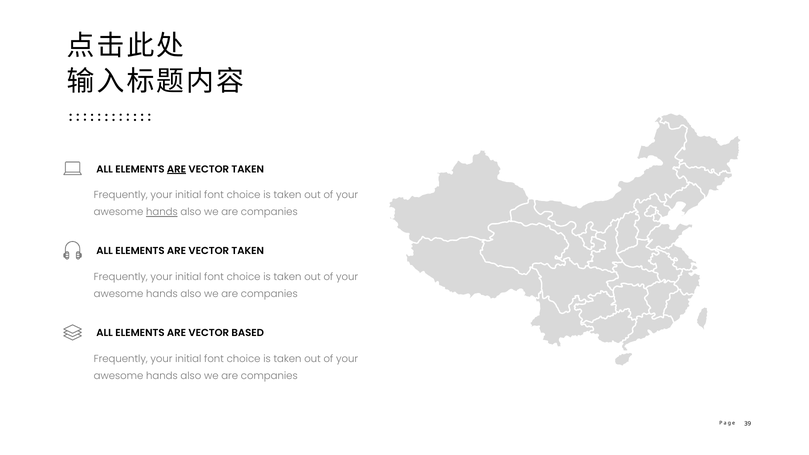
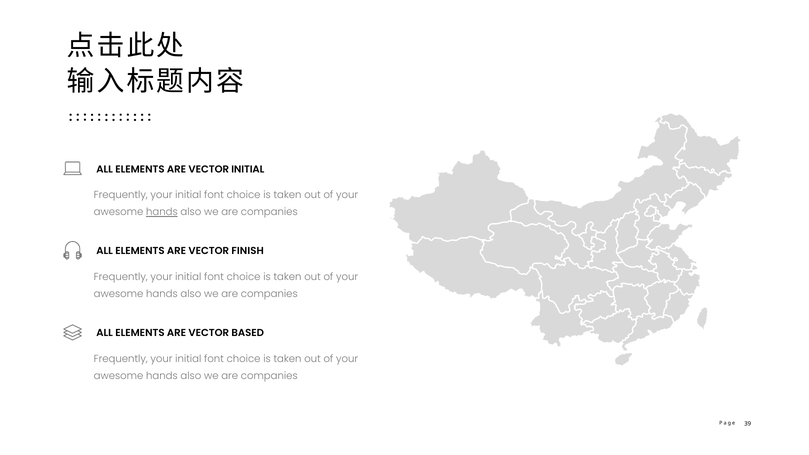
ARE underline: present -> none (177, 169)
TAKEN: TAKEN -> INITIAL (248, 169)
TAKEN: TAKEN -> FINISH (248, 251)
